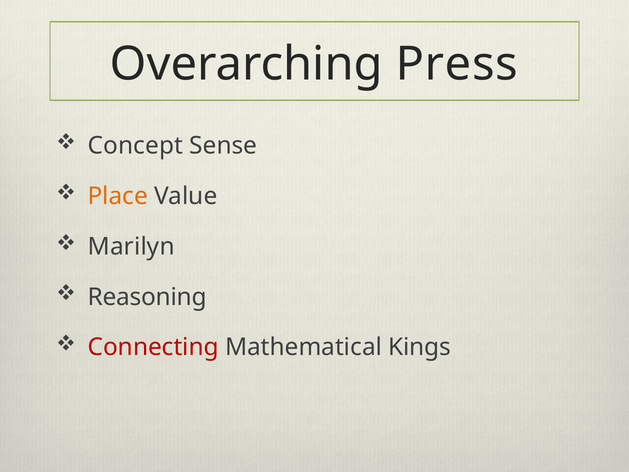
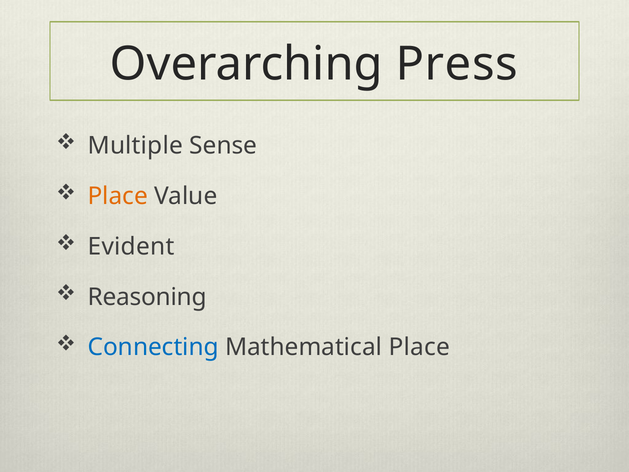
Concept: Concept -> Multiple (135, 146)
Marilyn: Marilyn -> Evident (131, 246)
Connecting colour: red -> blue (153, 347)
Mathematical Kings: Kings -> Place (419, 347)
